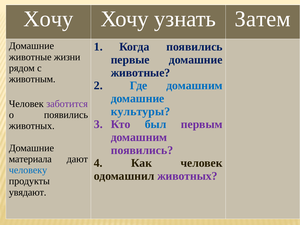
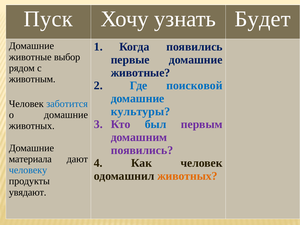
Хочу: Хочу -> Пуск (48, 19)
Затем: Затем -> Будет (263, 19)
жизни: жизни -> выбор (67, 57)
Где домашним: домашним -> поисковой (194, 86)
заботится colour: purple -> blue (67, 104)
о появились: появились -> домашние (66, 115)
животных colour: purple -> orange (187, 176)
